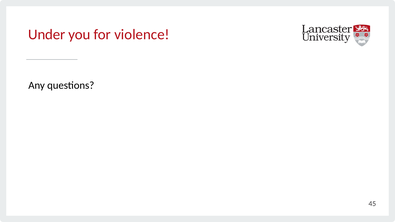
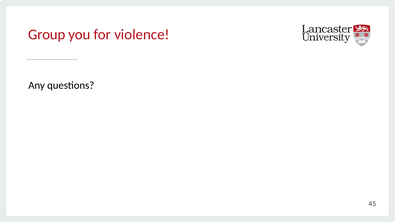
Under: Under -> Group (47, 35)
